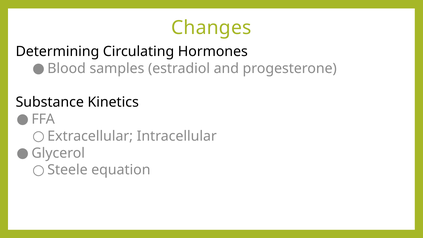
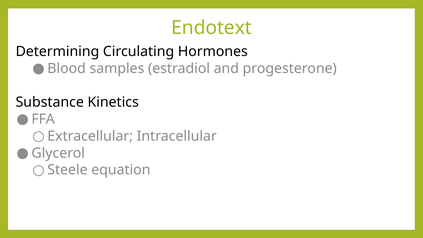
Changes: Changes -> Endotext (212, 28)
